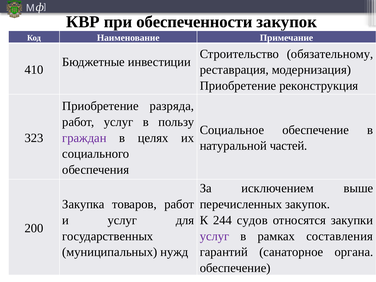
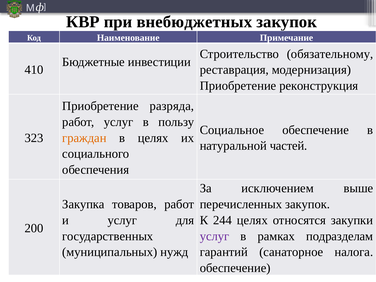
обеспеченности: обеспеченности -> внебюджетных (194, 22)
граждан colour: purple -> orange (84, 138)
244 судов: судов -> целях (252, 220)
составления: составления -> подразделам (340, 236)
органа: органа -> налога (354, 252)
